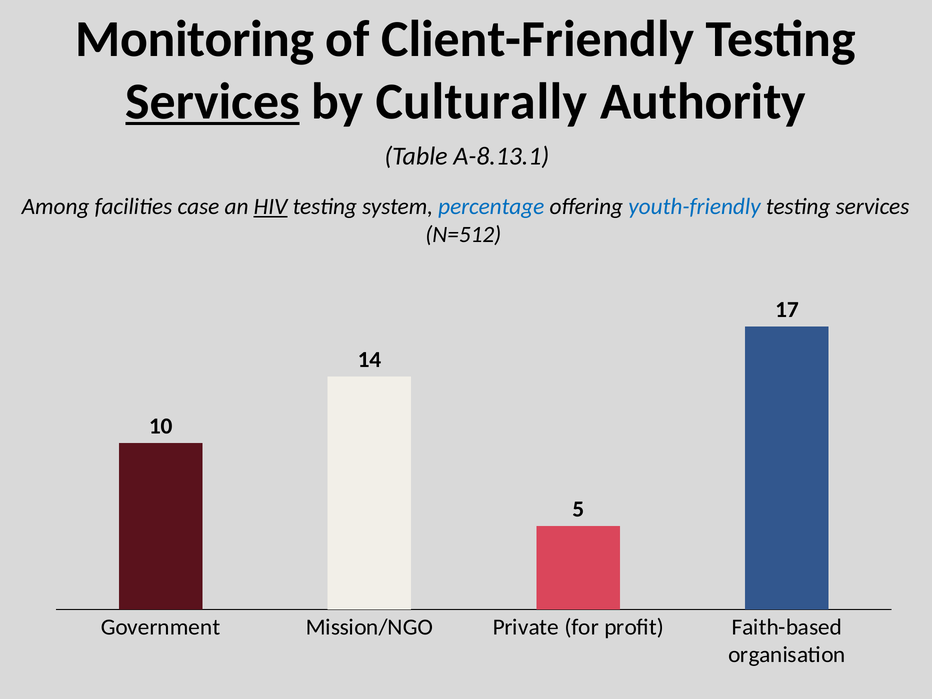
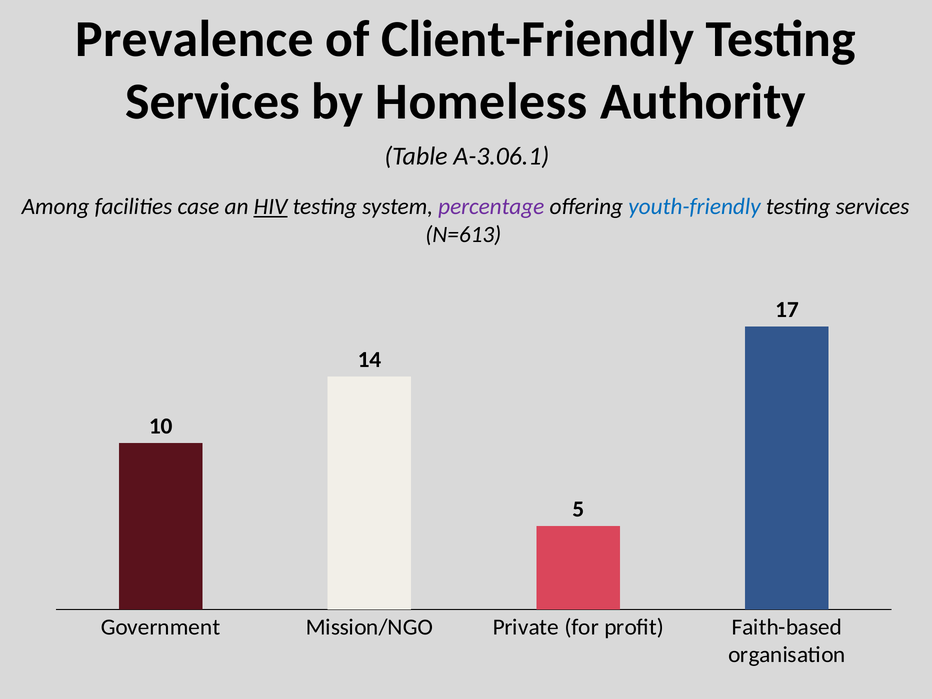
Monitoring: Monitoring -> Prevalence (195, 39)
Services underline: present -> none (212, 101)
Culturally: Culturally -> Homeless (481, 101)
A-8.13.1: A-8.13.1 -> A-3.06.1 (501, 156)
percentage colour: blue -> purple (491, 207)
N=512: N=512 -> N=613 (463, 235)
